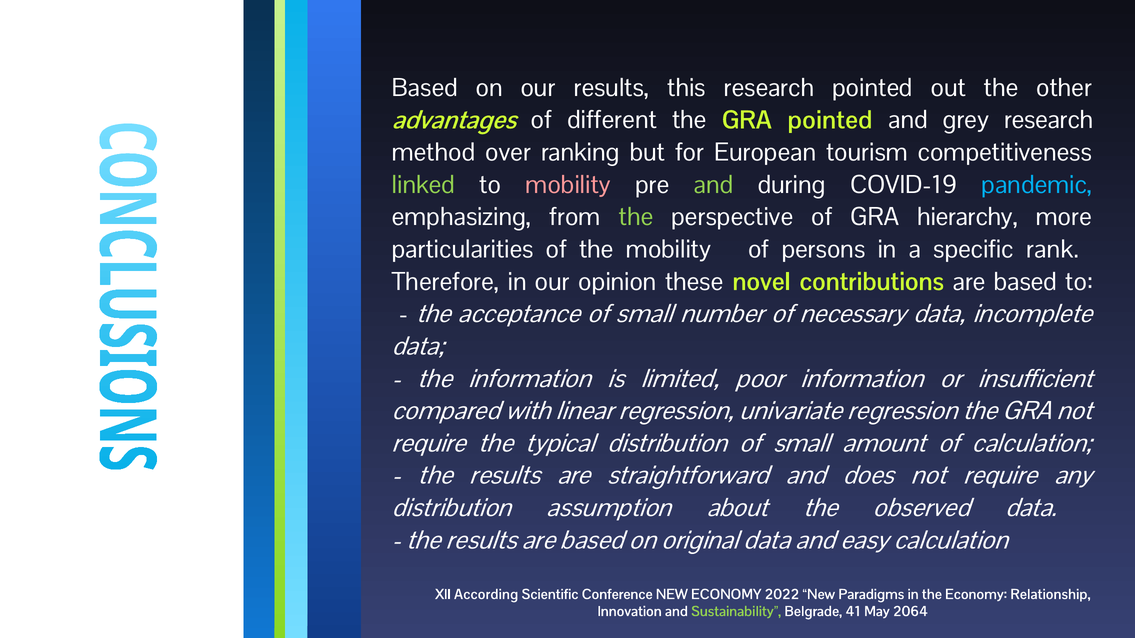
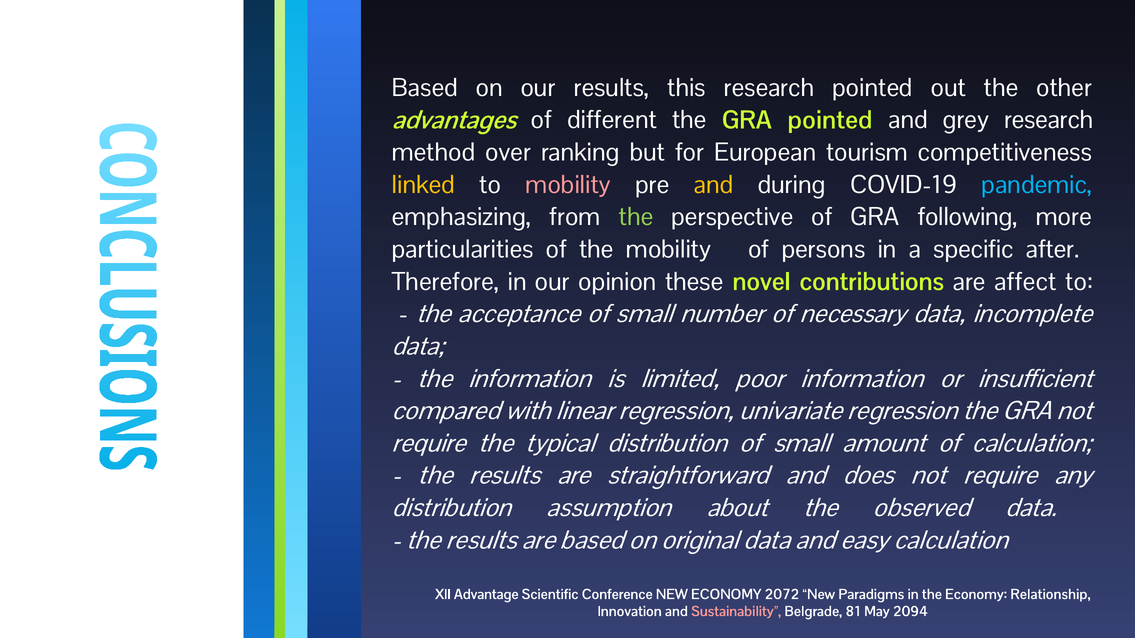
linked colour: light green -> yellow (423, 185)
and colour: light green -> yellow (714, 185)
hierarchy: hierarchy -> following (968, 217)
rank: rank -> after (1053, 250)
contributions are based: based -> affect (1025, 282)
According: According -> Advantage (486, 595)
2022: 2022 -> 2072 (782, 595)
Sustainability colour: light green -> pink (736, 612)
41: 41 -> 81 (853, 612)
2064: 2064 -> 2094 (910, 612)
